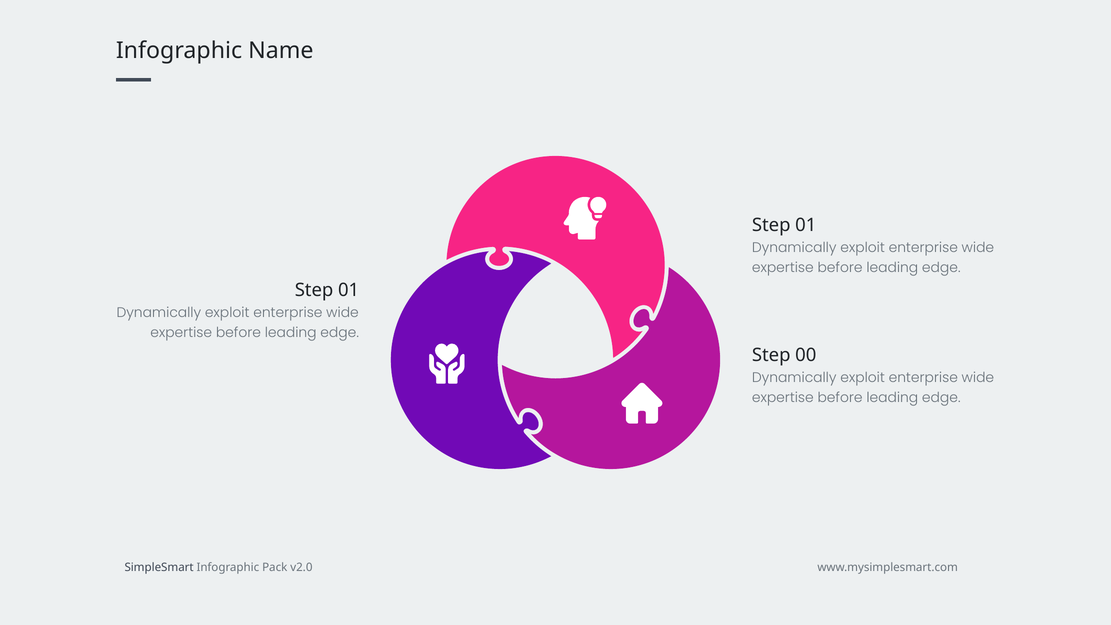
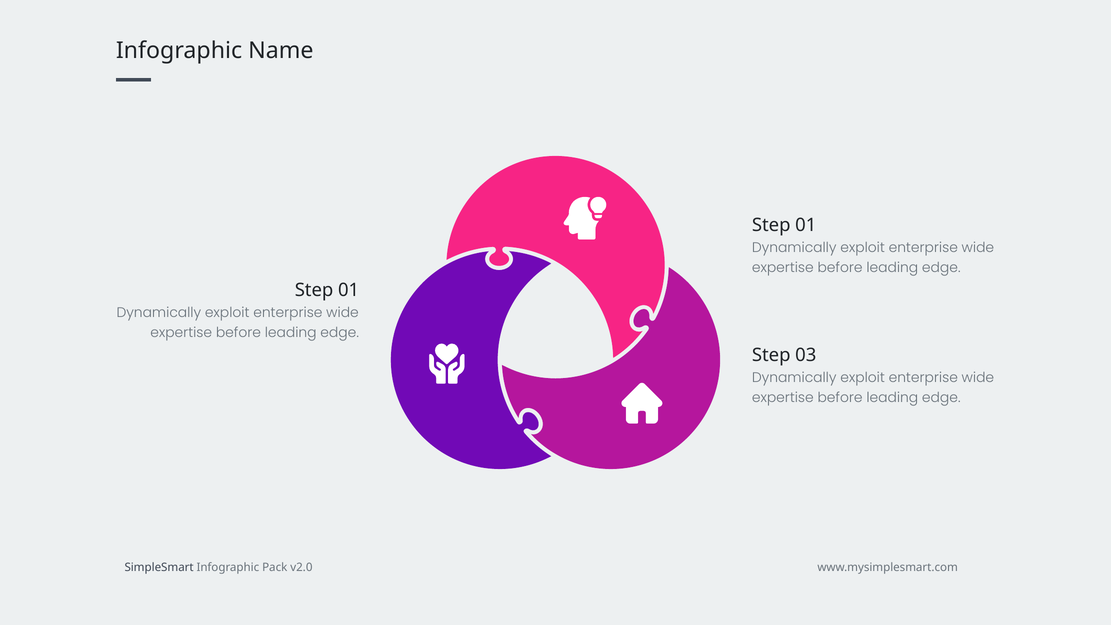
00: 00 -> 03 (806, 355)
